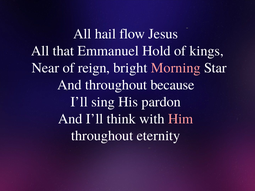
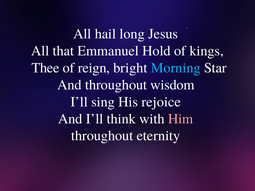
flow: flow -> long (132, 34)
Near: Near -> Thee (45, 68)
Morning colour: pink -> light blue (176, 68)
because: because -> wisdom (172, 85)
pardon: pardon -> rejoice (161, 102)
